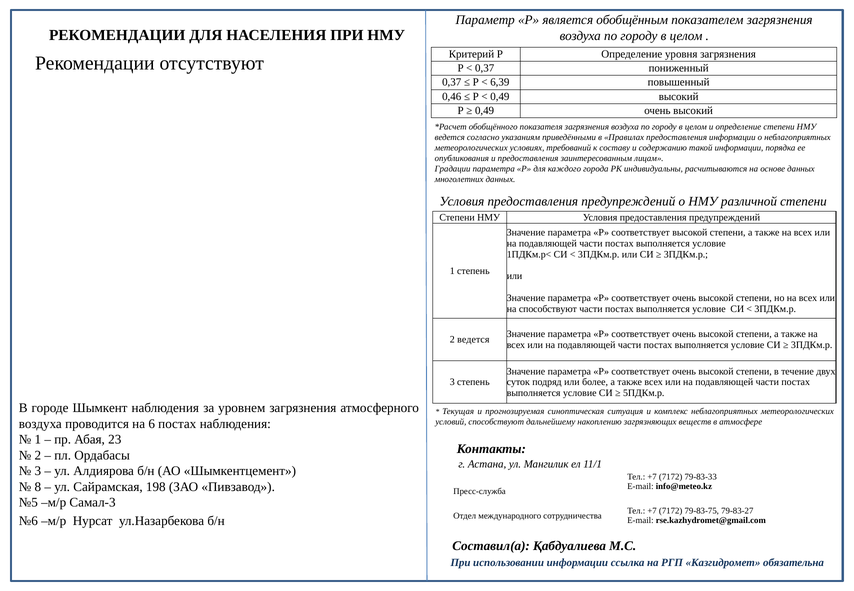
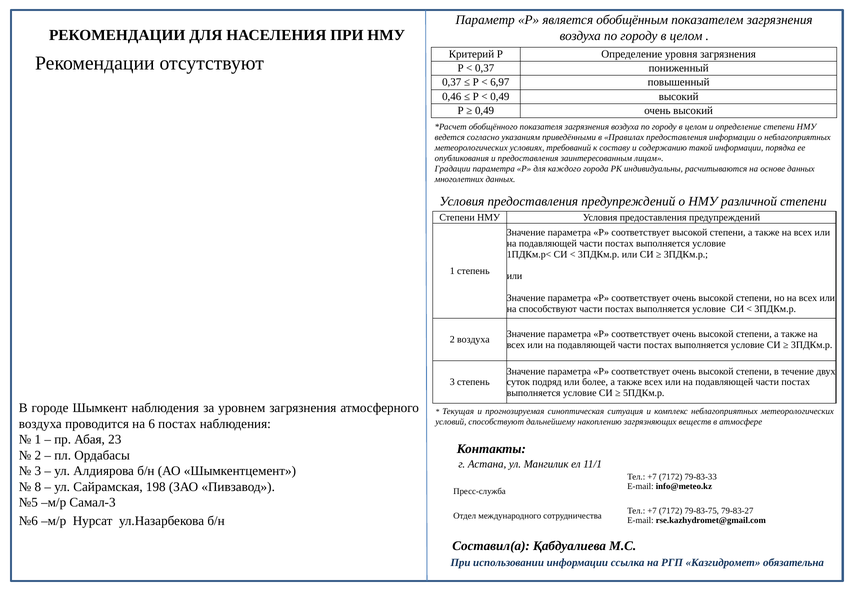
6,39: 6,39 -> 6,97 (500, 82)
2 ведется: ведется -> воздуха (473, 340)
